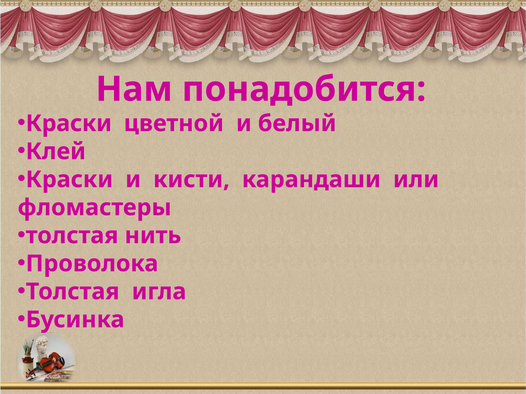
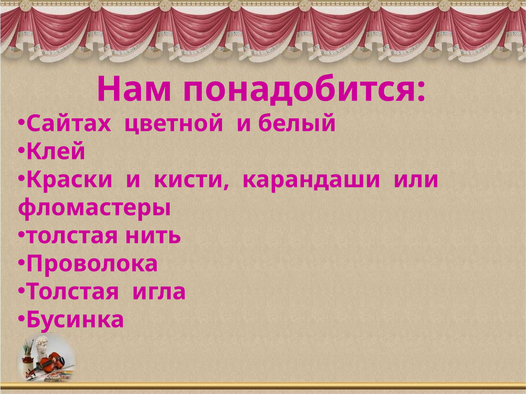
Краски: Краски -> Сайтах (69, 124)
